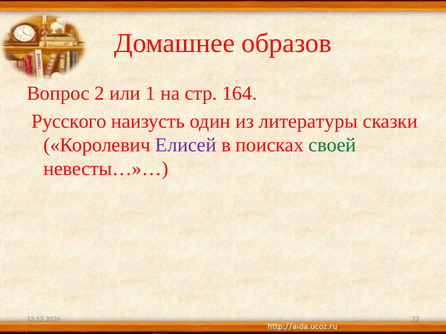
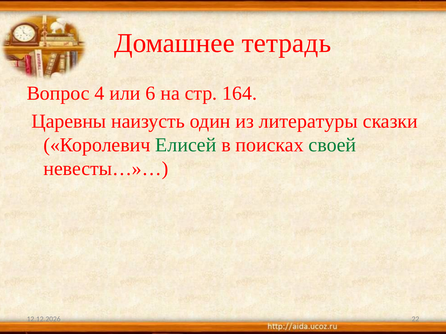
образов: образов -> тетрадь (286, 43)
2: 2 -> 4 (100, 94)
1: 1 -> 6 (150, 94)
Русского: Русского -> Царевны (69, 121)
Елисей colour: purple -> green (186, 145)
